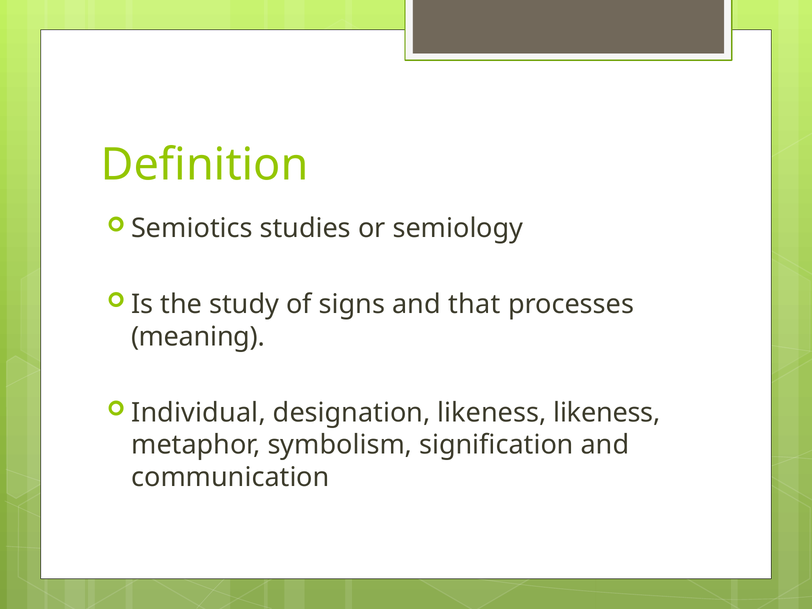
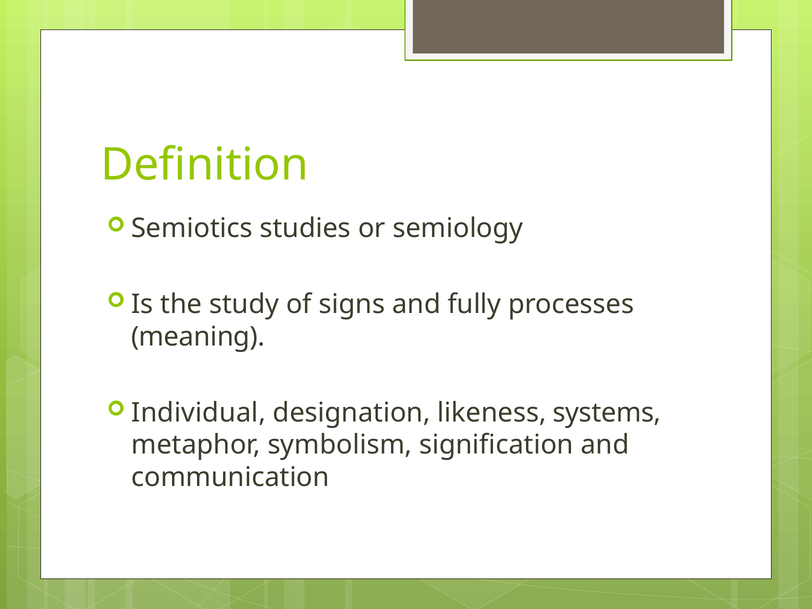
that: that -> fully (474, 304)
likeness likeness: likeness -> systems (607, 413)
